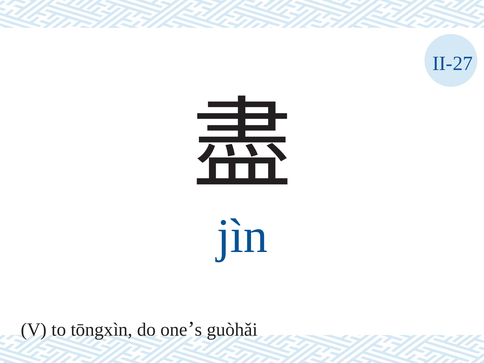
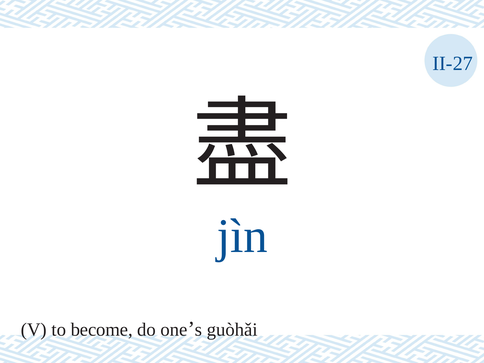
tōngxìn: tōngxìn -> become (102, 330)
